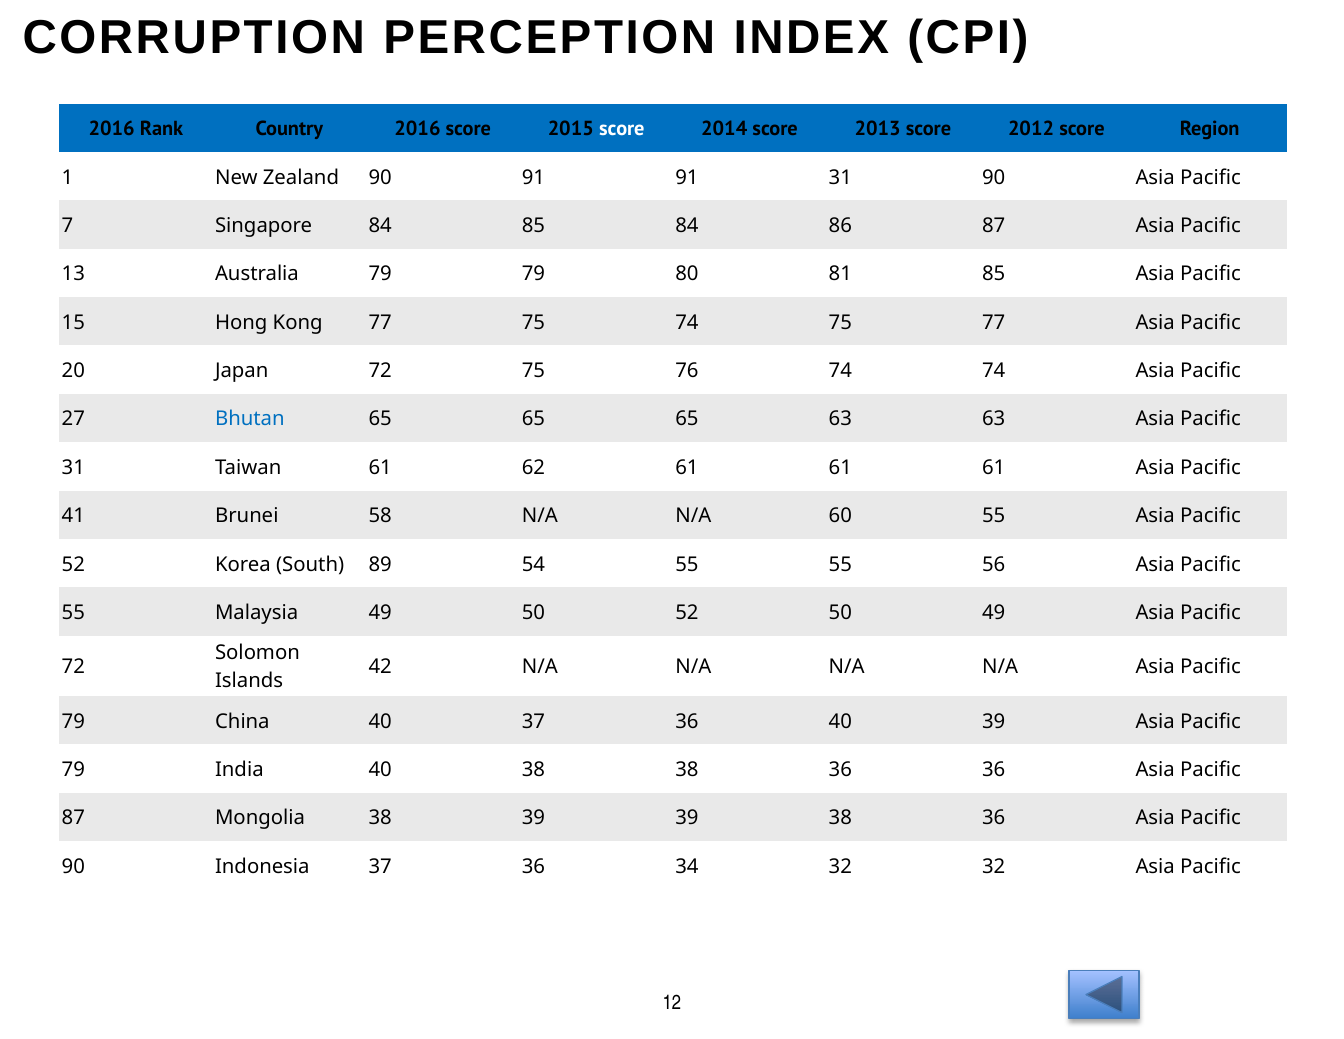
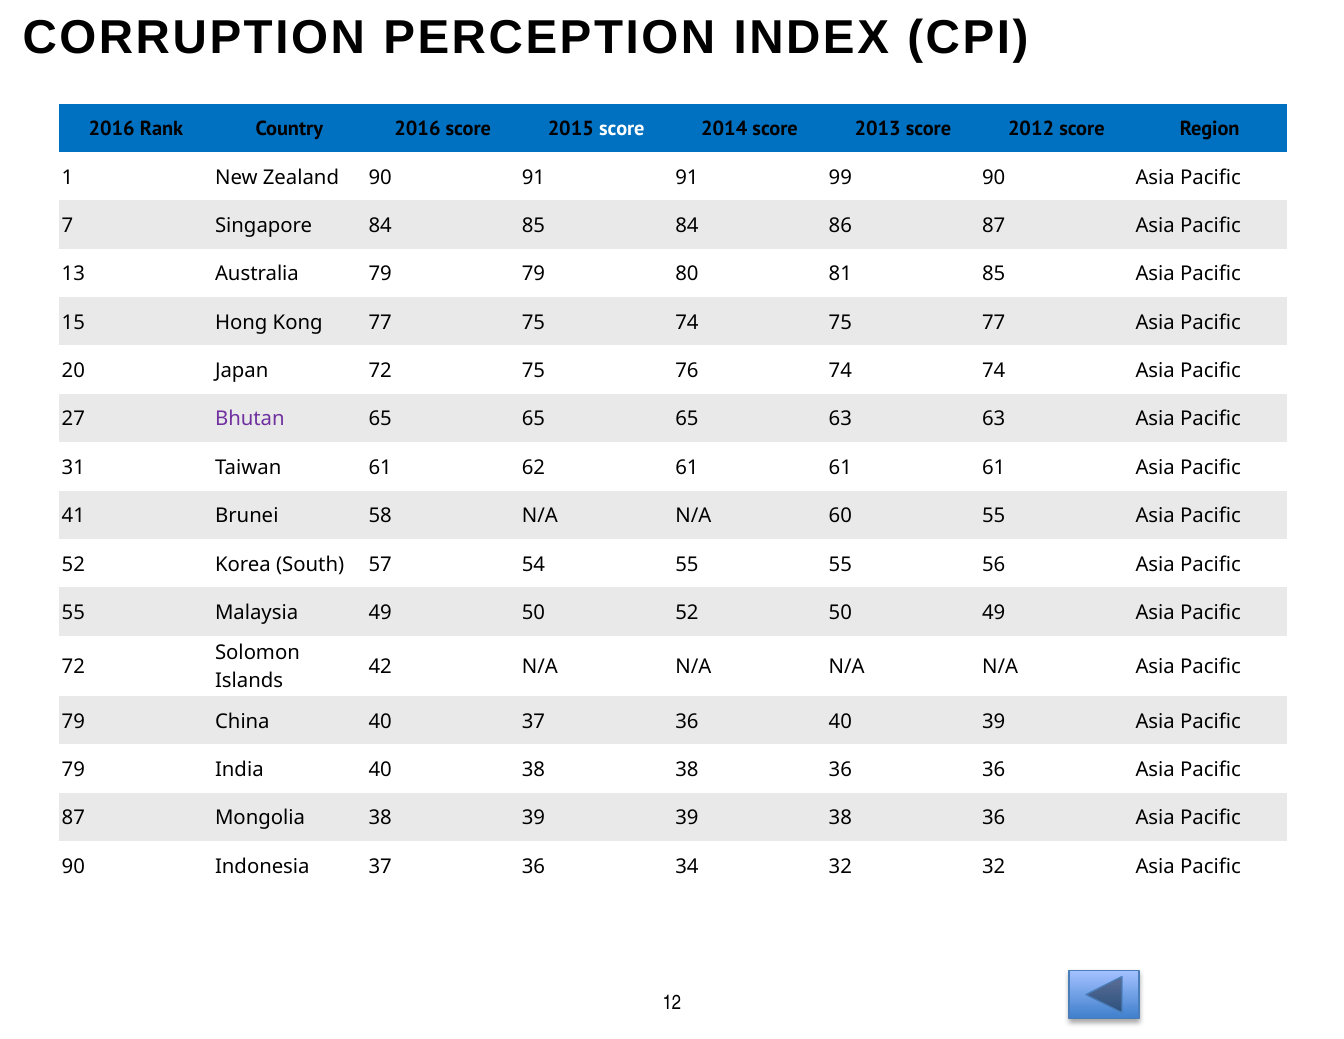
91 31: 31 -> 99 (840, 177)
Bhutan colour: blue -> purple (250, 419)
89: 89 -> 57 (380, 564)
